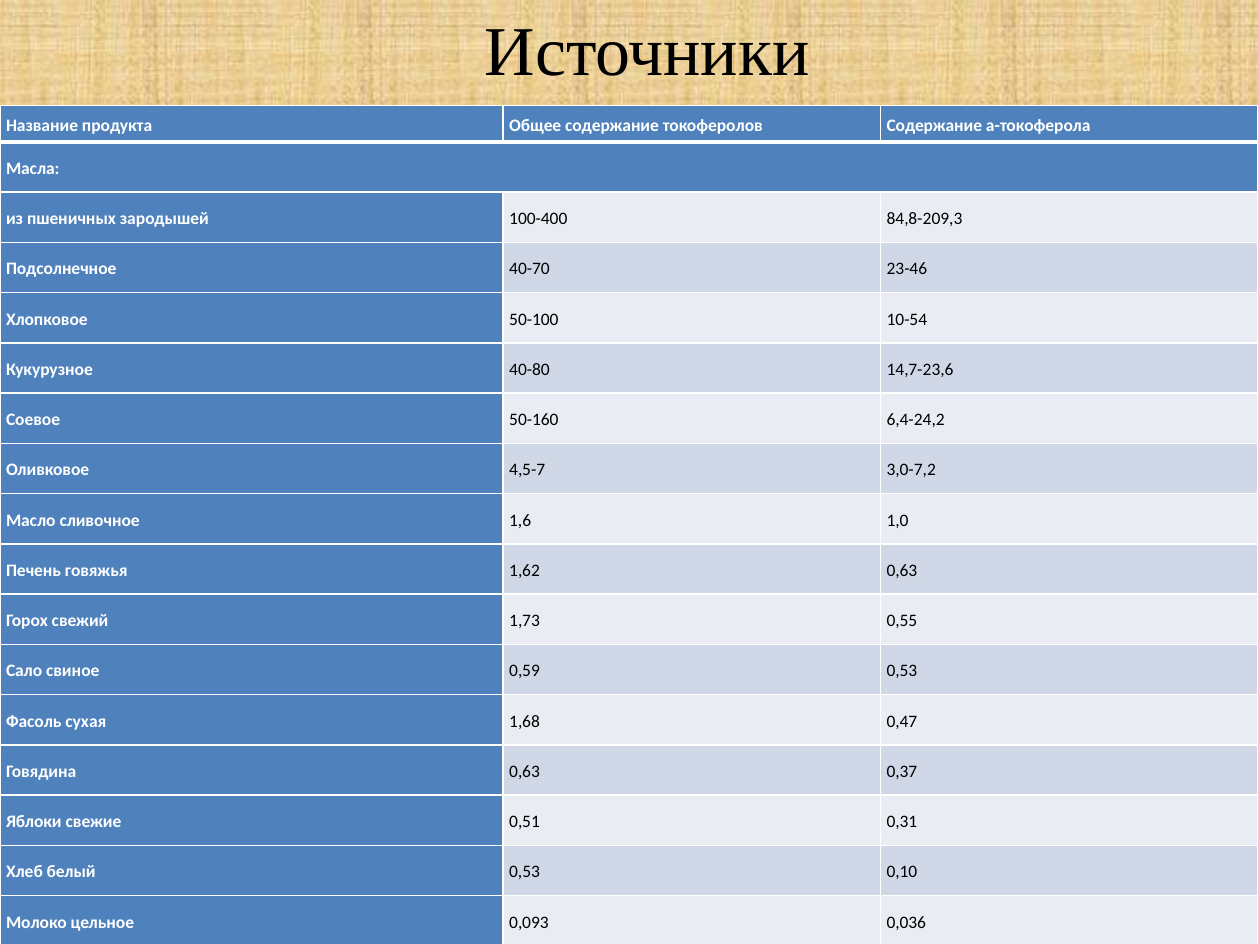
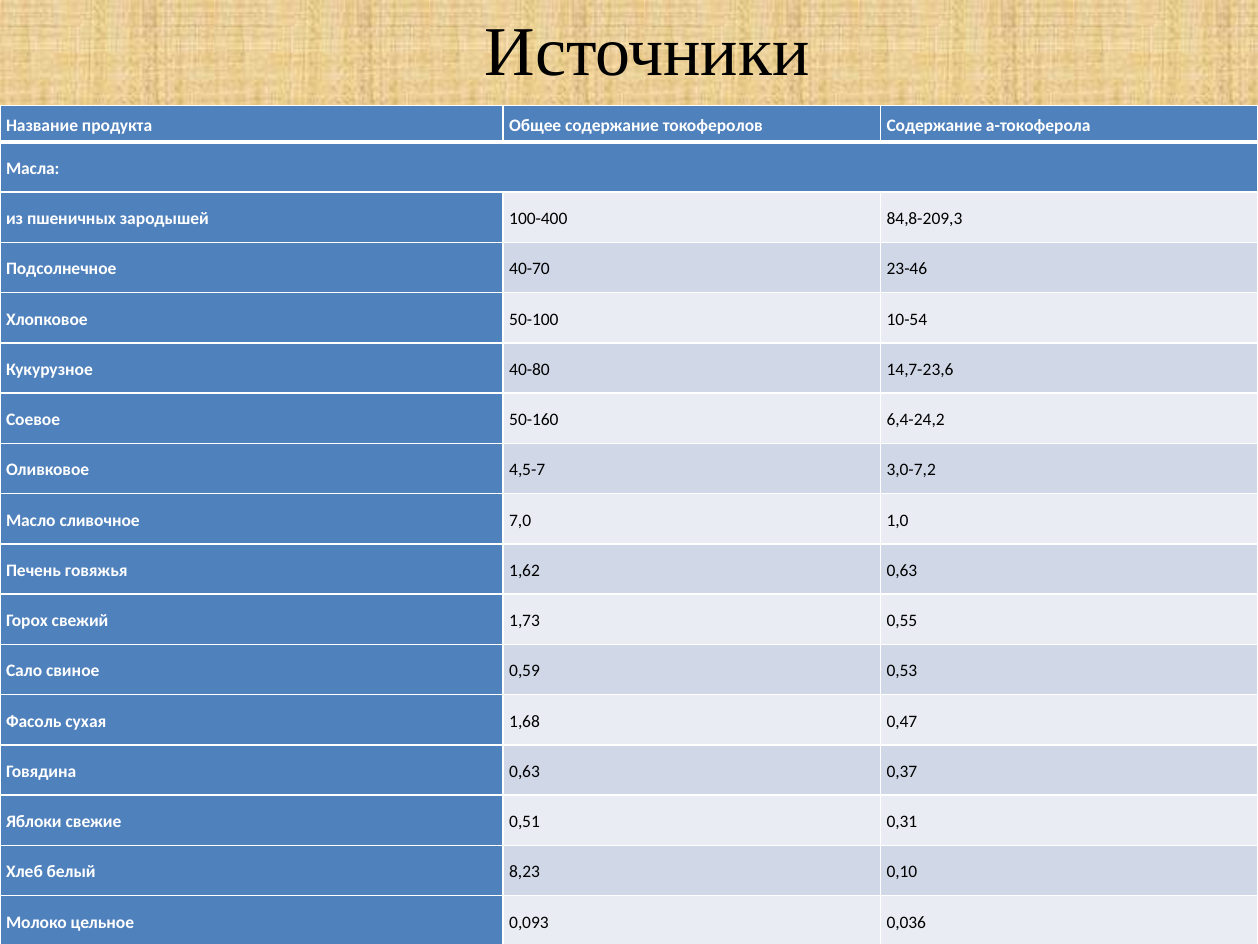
1,6: 1,6 -> 7,0 (520, 520)
белый 0,53: 0,53 -> 8,23 (525, 872)
